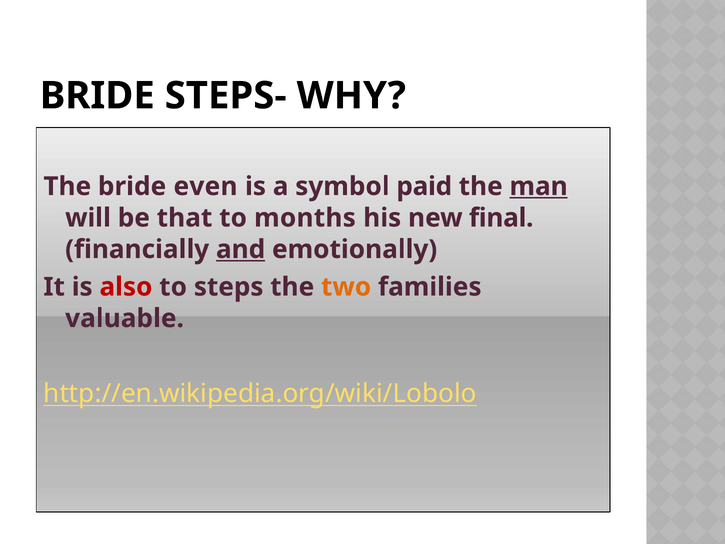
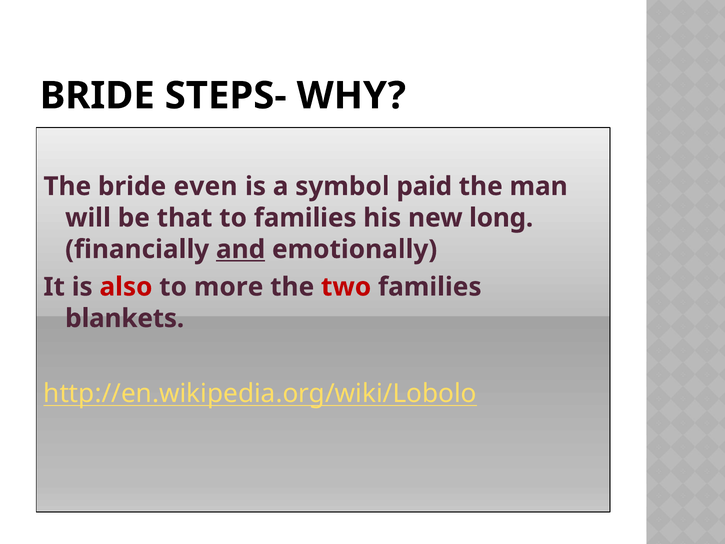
man underline: present -> none (539, 186)
to months: months -> families (305, 218)
final: final -> long (501, 218)
steps: steps -> more (229, 287)
two colour: orange -> red (346, 287)
valuable: valuable -> blankets (125, 318)
